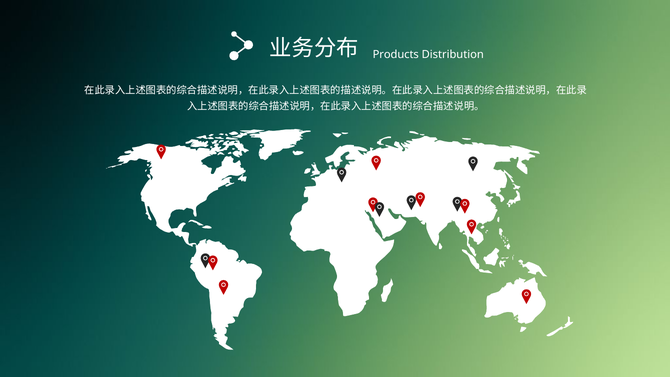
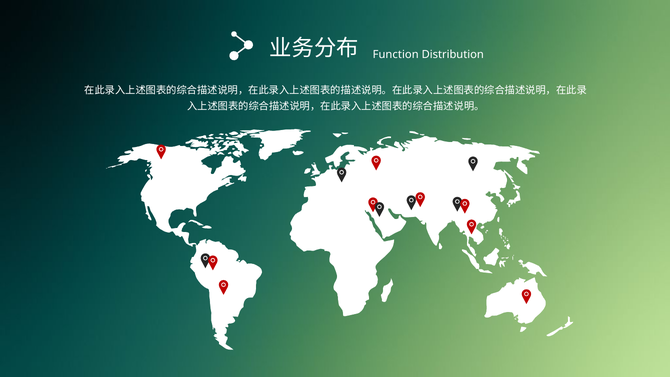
Products: Products -> Function (396, 54)
